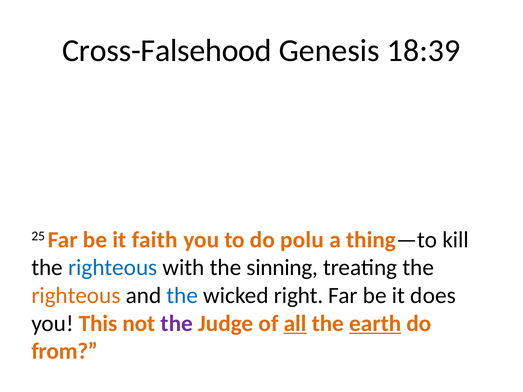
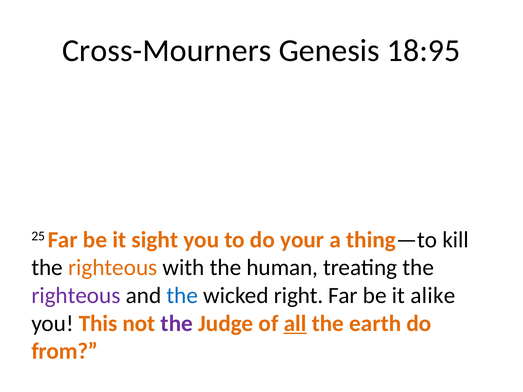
Cross-Falsehood: Cross-Falsehood -> Cross-Mourners (167, 51)
18:39: 18:39 -> 18:95 (424, 51)
faith: faith -> sight (155, 240)
polu: polu -> your (302, 240)
righteous colour: blue -> orange (113, 268)
sinning: sinning -> human (282, 268)
righteous colour: orange -> purple (76, 296)
does: does -> alike (433, 296)
earth underline: present -> none (375, 324)
